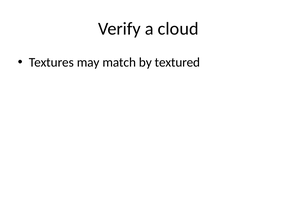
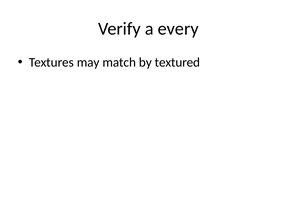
cloud: cloud -> every (178, 29)
